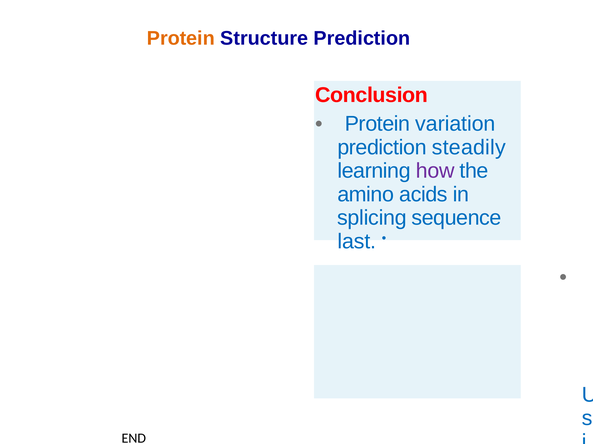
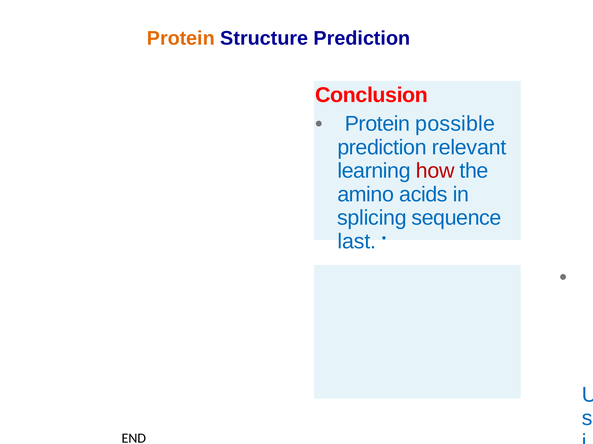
variation: variation -> possible (455, 124)
steadily: steadily -> relevant (469, 148)
how colour: purple -> red (435, 171)
